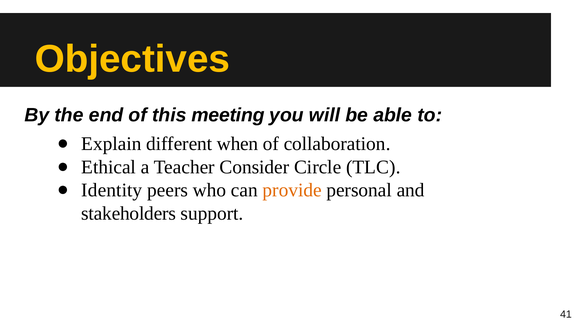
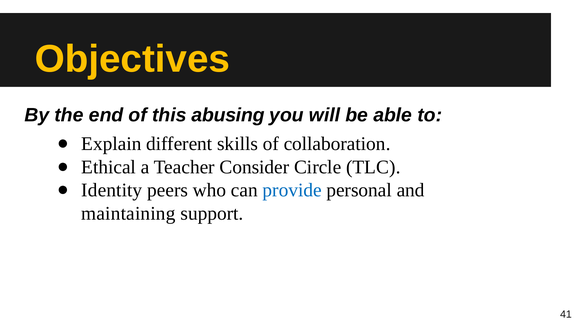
meeting: meeting -> abusing (228, 115)
when: when -> skills (238, 144)
provide colour: orange -> blue (292, 190)
stakeholders: stakeholders -> maintaining (128, 214)
